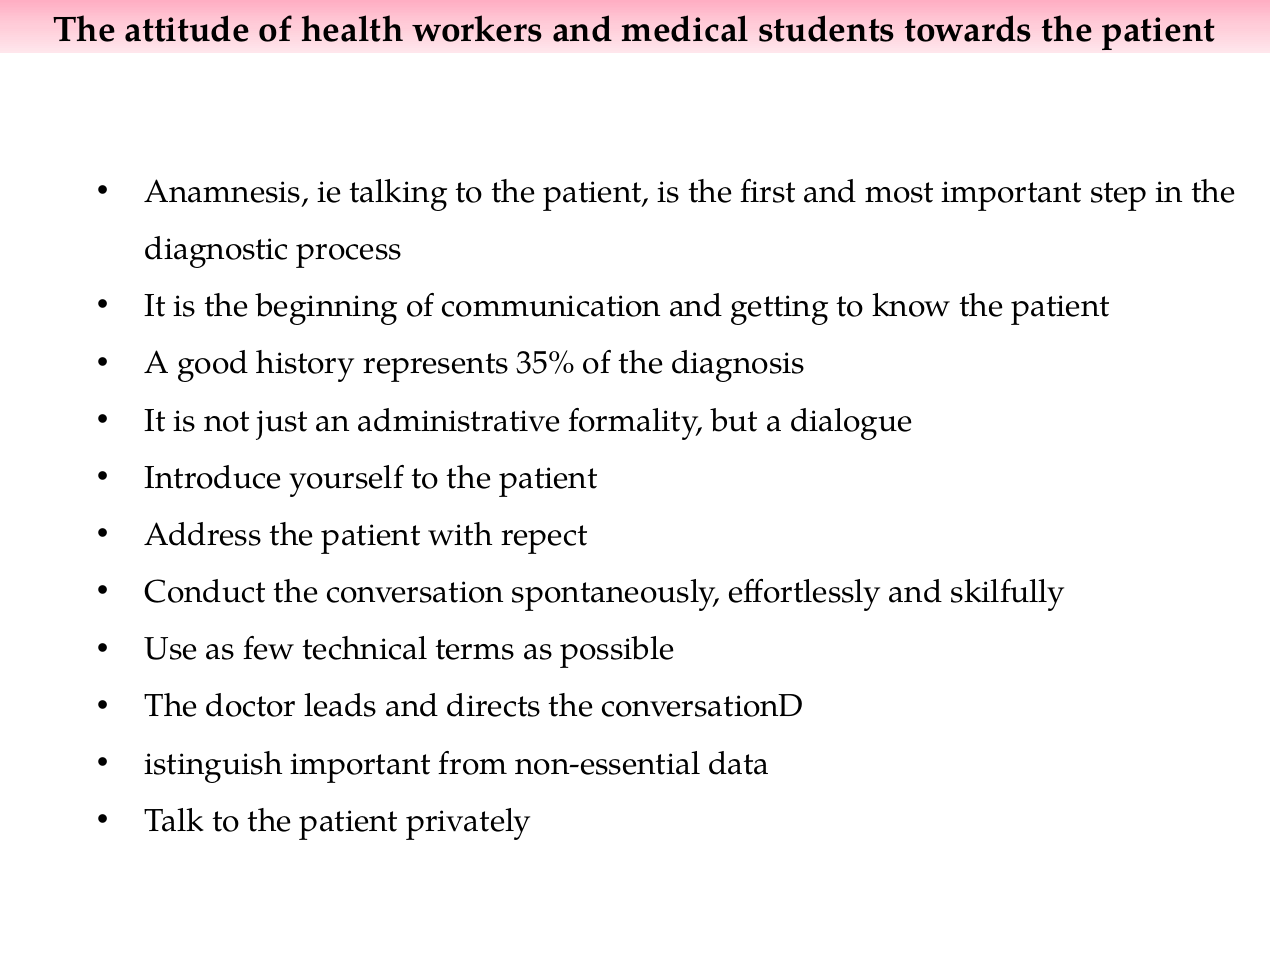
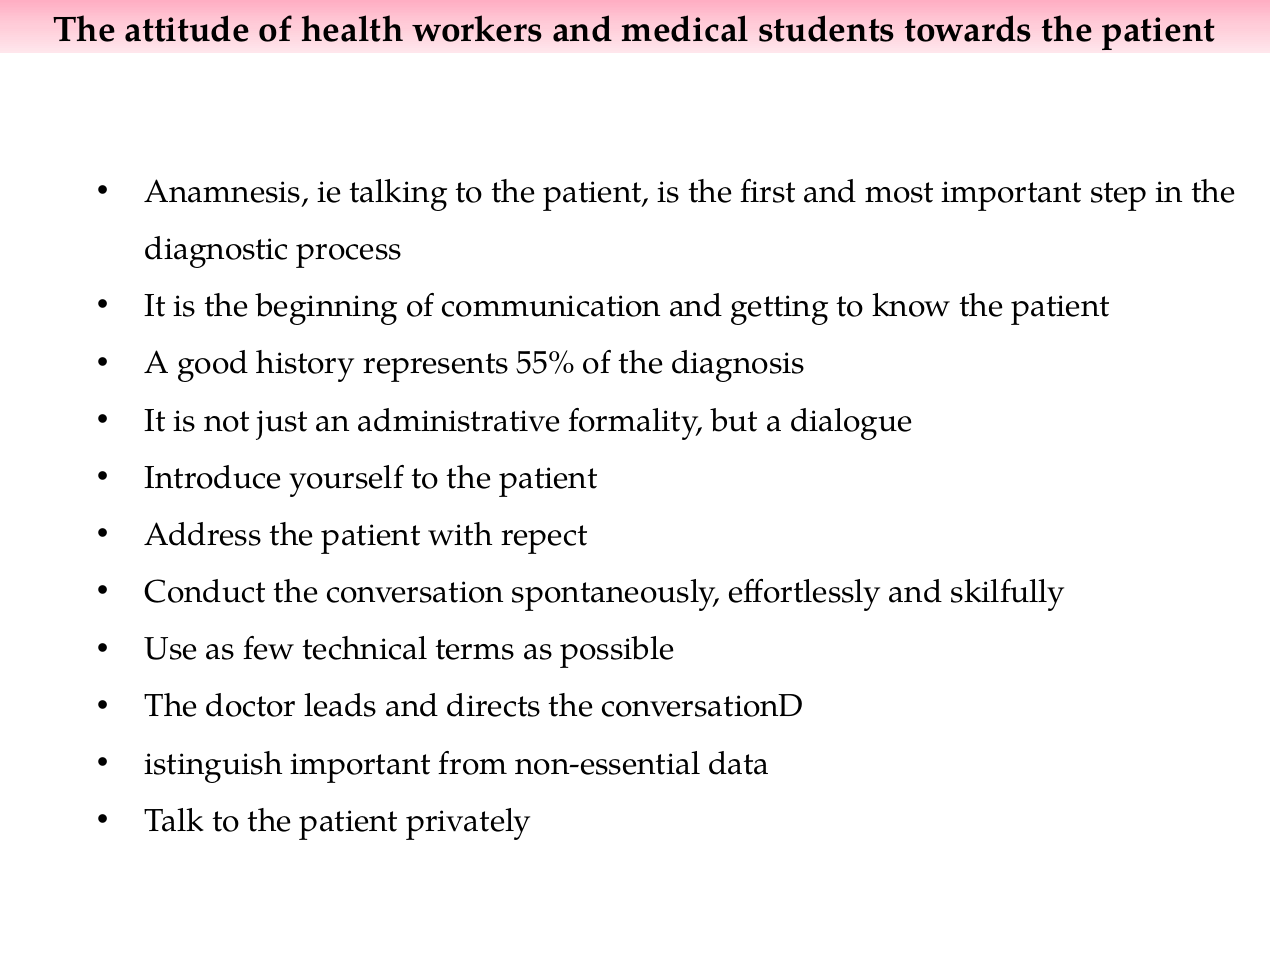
35%: 35% -> 55% (546, 363)
